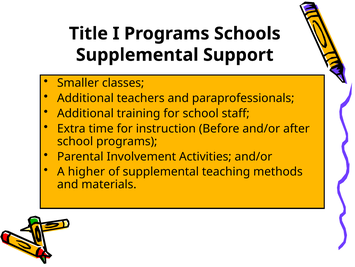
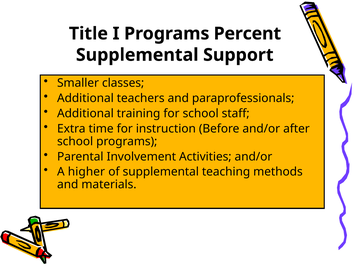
Schools: Schools -> Percent (247, 33)
